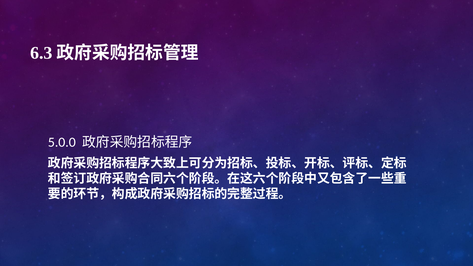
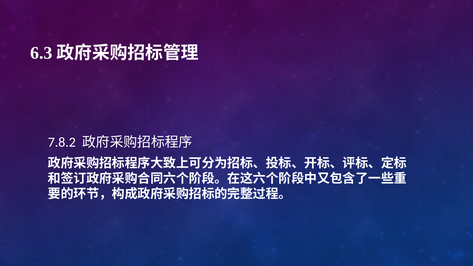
5.0.0: 5.0.0 -> 7.8.2 (62, 142)
